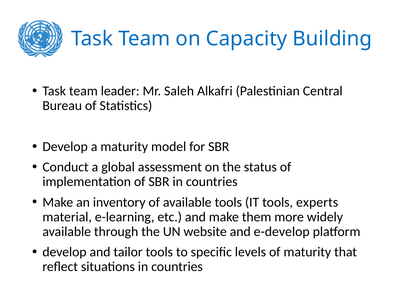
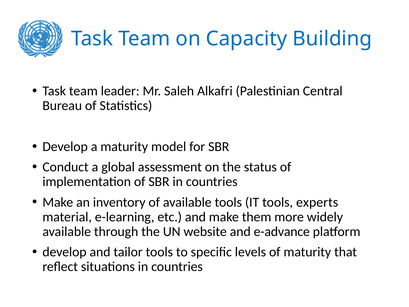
e-develop: e-develop -> e-advance (282, 231)
